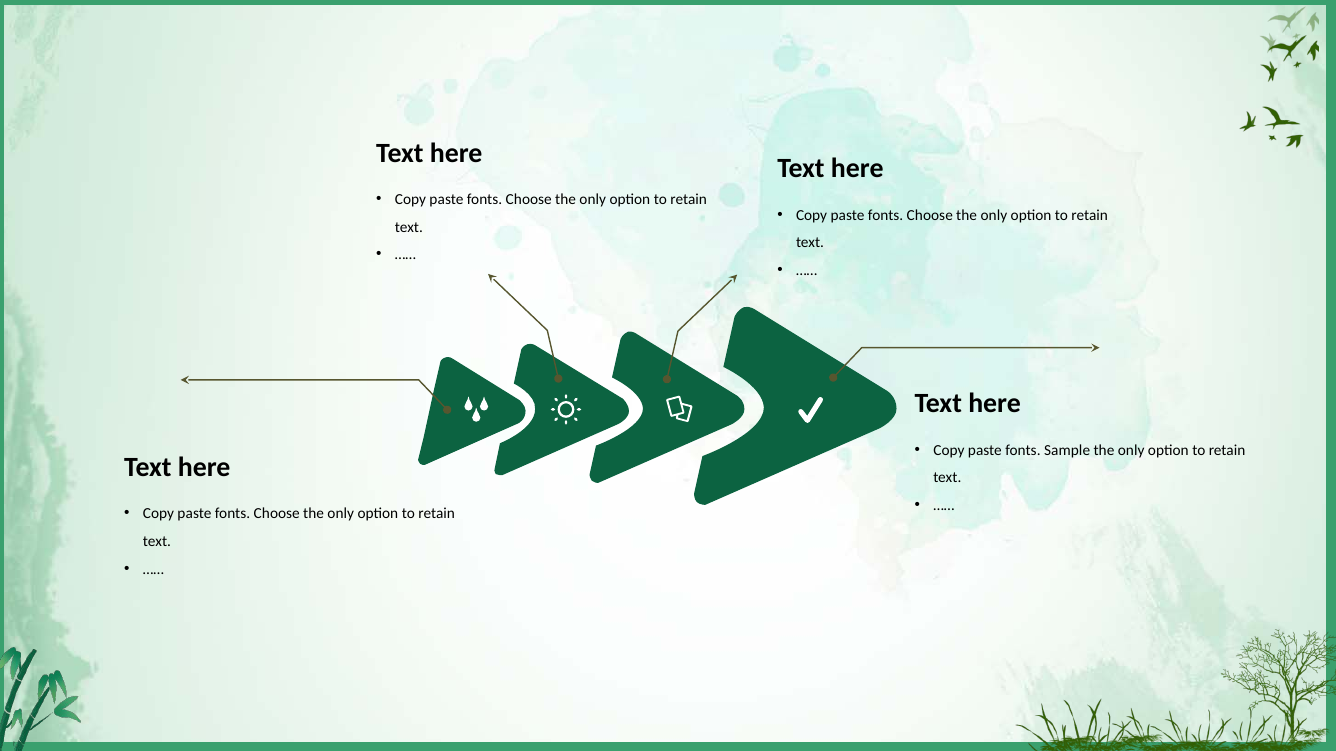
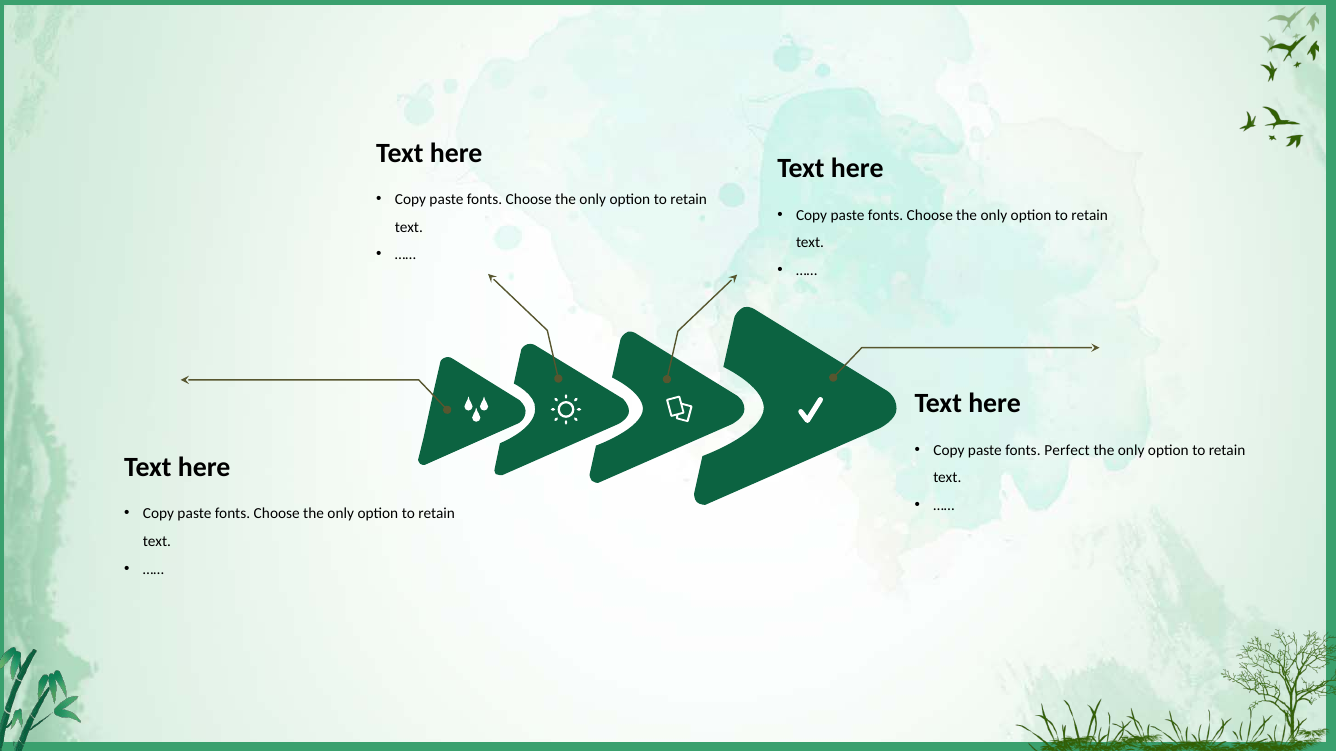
Sample: Sample -> Perfect (1067, 451)
